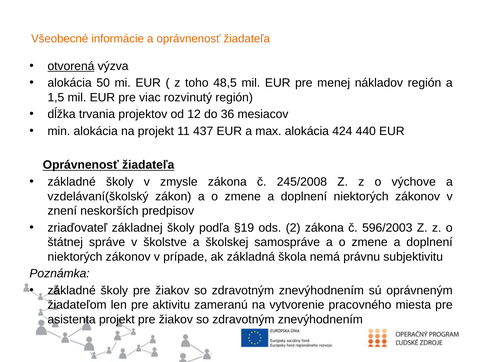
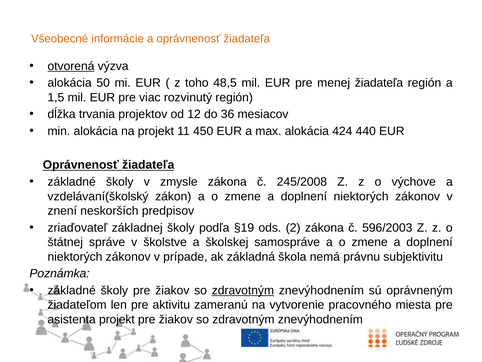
menej nákladov: nákladov -> žiadateľa (379, 83)
437: 437 -> 450 (203, 131)
zdravotným underline: none -> present (243, 290)
